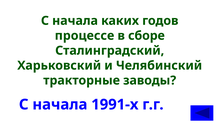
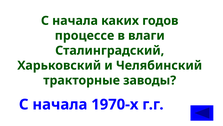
сборе: сборе -> влаги (146, 35)
1991-х: 1991-х -> 1970-х (115, 104)
